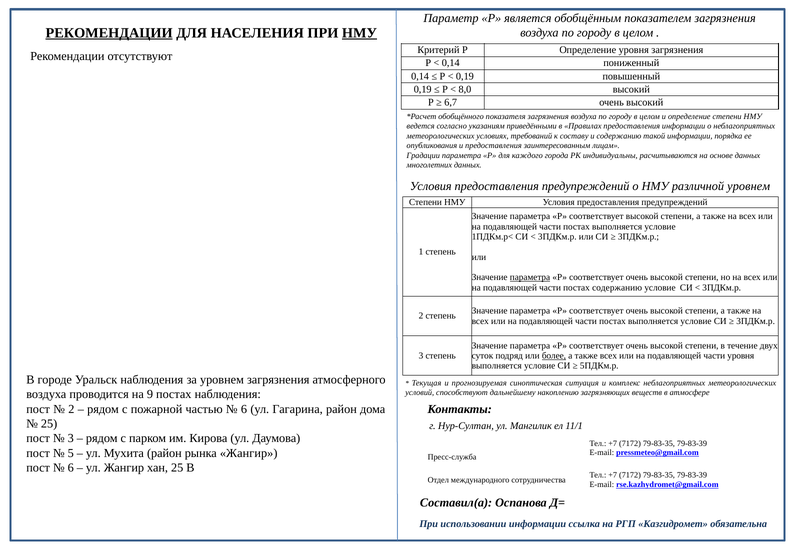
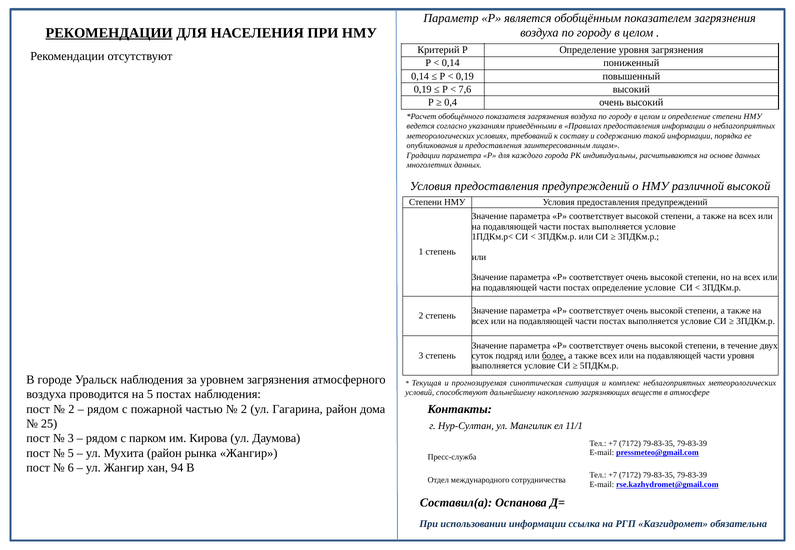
НМУ underline: present -> none (359, 33)
8,0: 8,0 -> 7,6 (465, 89)
6,7: 6,7 -> 0,4 (451, 102)
различной уровнем: уровнем -> высокой (749, 186)
параметра underline: present -> none (530, 278)
постах содержанию: содержанию -> определение (617, 288)
на 9: 9 -> 5 (150, 395)
6: 6 -> 2 (244, 409)
хан 25: 25 -> 94 (177, 468)
